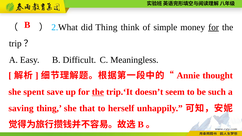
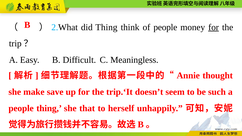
of simple: simple -> people (165, 27)
spent: spent -> make (34, 92)
the underline: present -> none (98, 92)
saving: saving -> people (21, 108)
